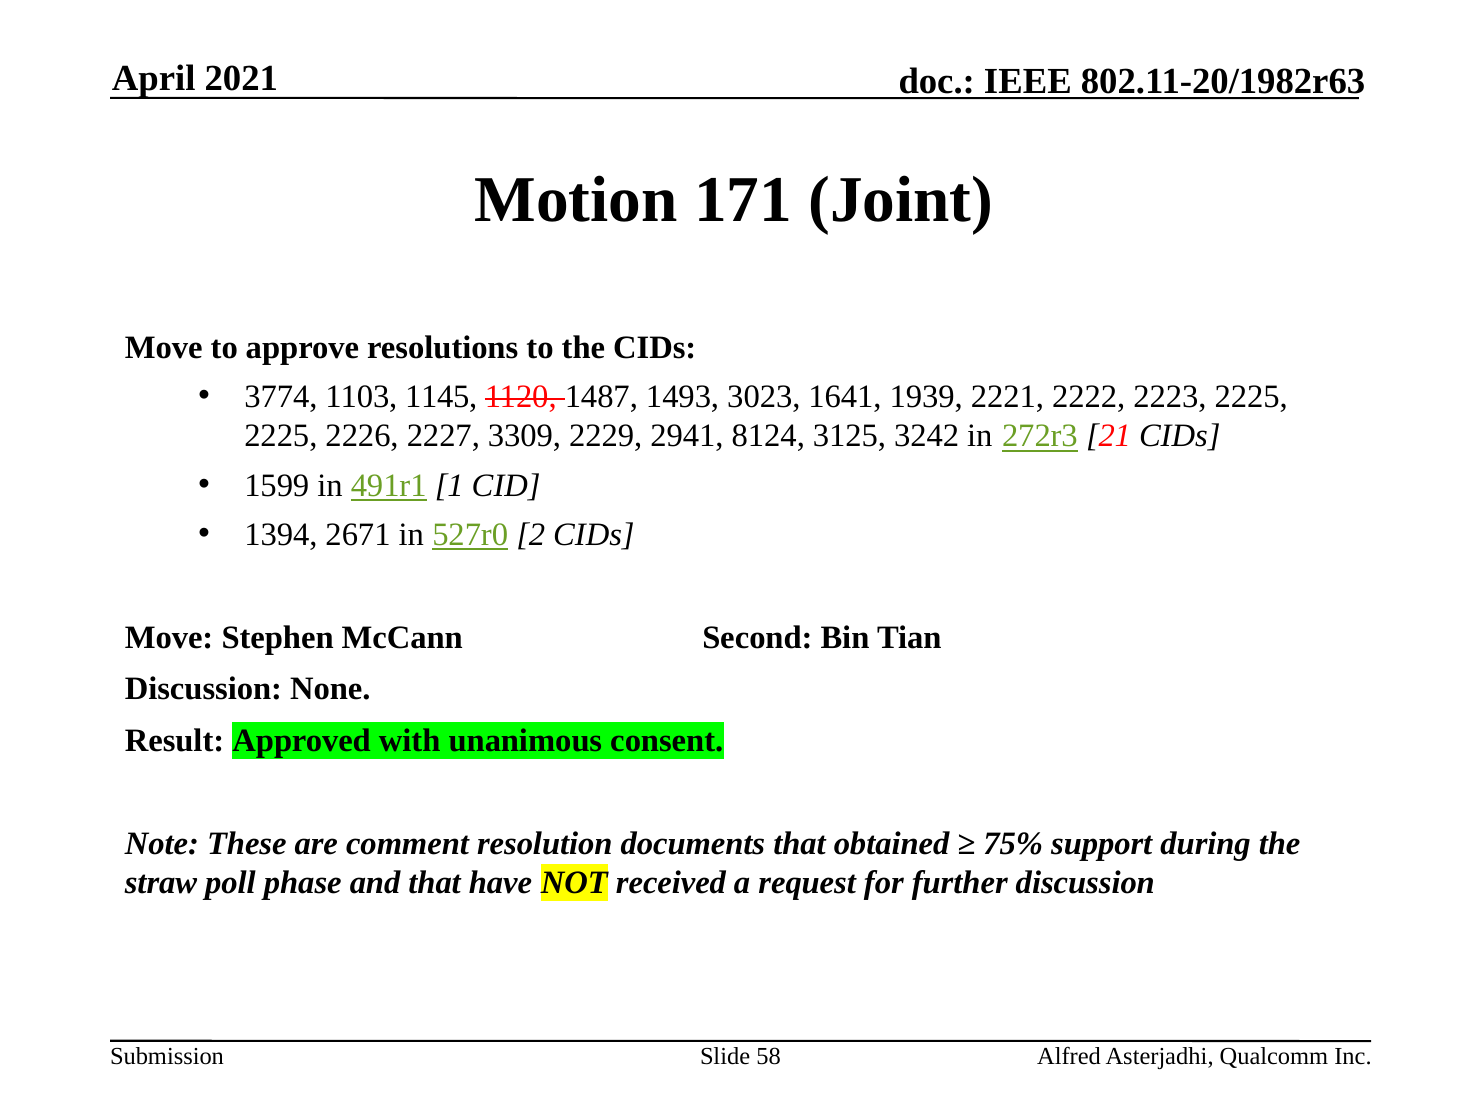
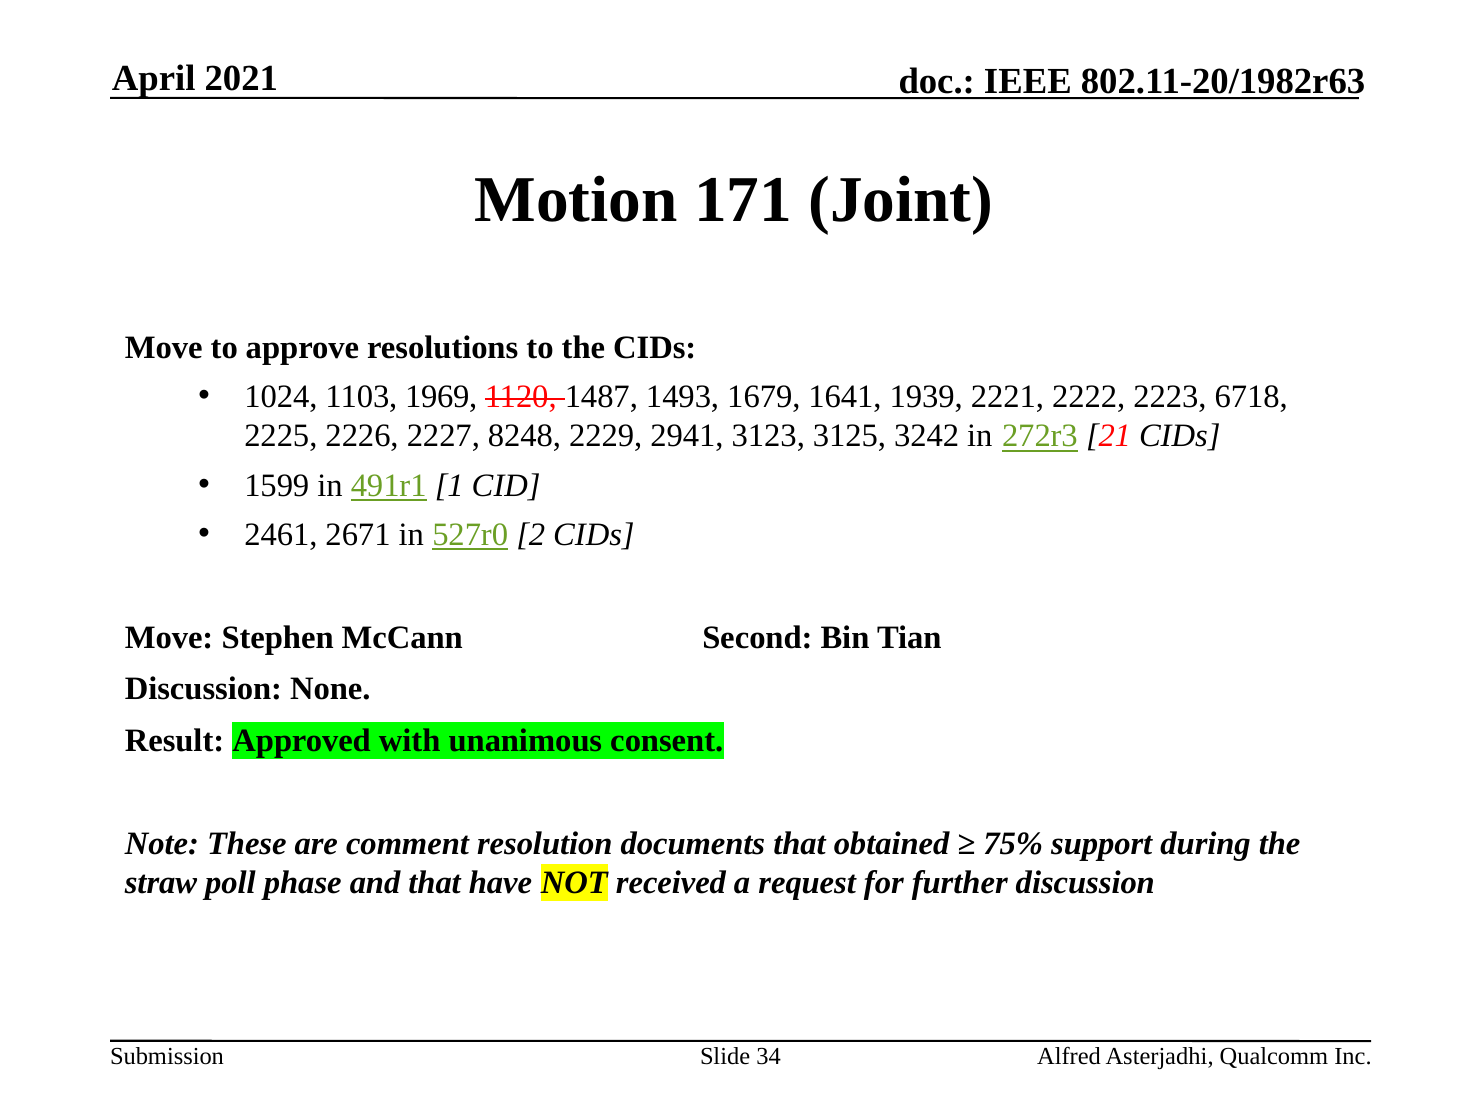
3774: 3774 -> 1024 (281, 397)
1145: 1145 -> 1969 (441, 397)
3023: 3023 -> 1679 (764, 397)
2223 2225: 2225 -> 6718 (1251, 397)
3309: 3309 -> 8248 (525, 436)
8124: 8124 -> 3123 (768, 436)
1394: 1394 -> 2461 (281, 535)
58: 58 -> 34 (769, 1057)
